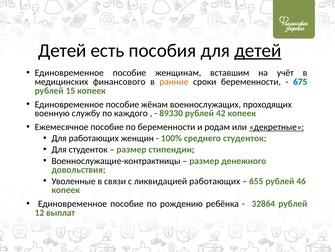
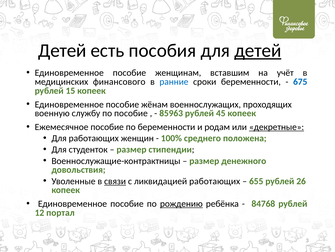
ранние colour: orange -> blue (174, 82)
по каждого: каждого -> пособие (131, 113)
89330: 89330 -> 85963 (171, 113)
42: 42 -> 45 (221, 113)
среднего студенток: студенток -> положена (245, 138)
связи underline: none -> present (115, 181)
46: 46 -> 26 (301, 181)
рождению underline: none -> present (181, 203)
32864: 32864 -> 84768 (263, 203)
выплат: выплат -> портал (60, 212)
